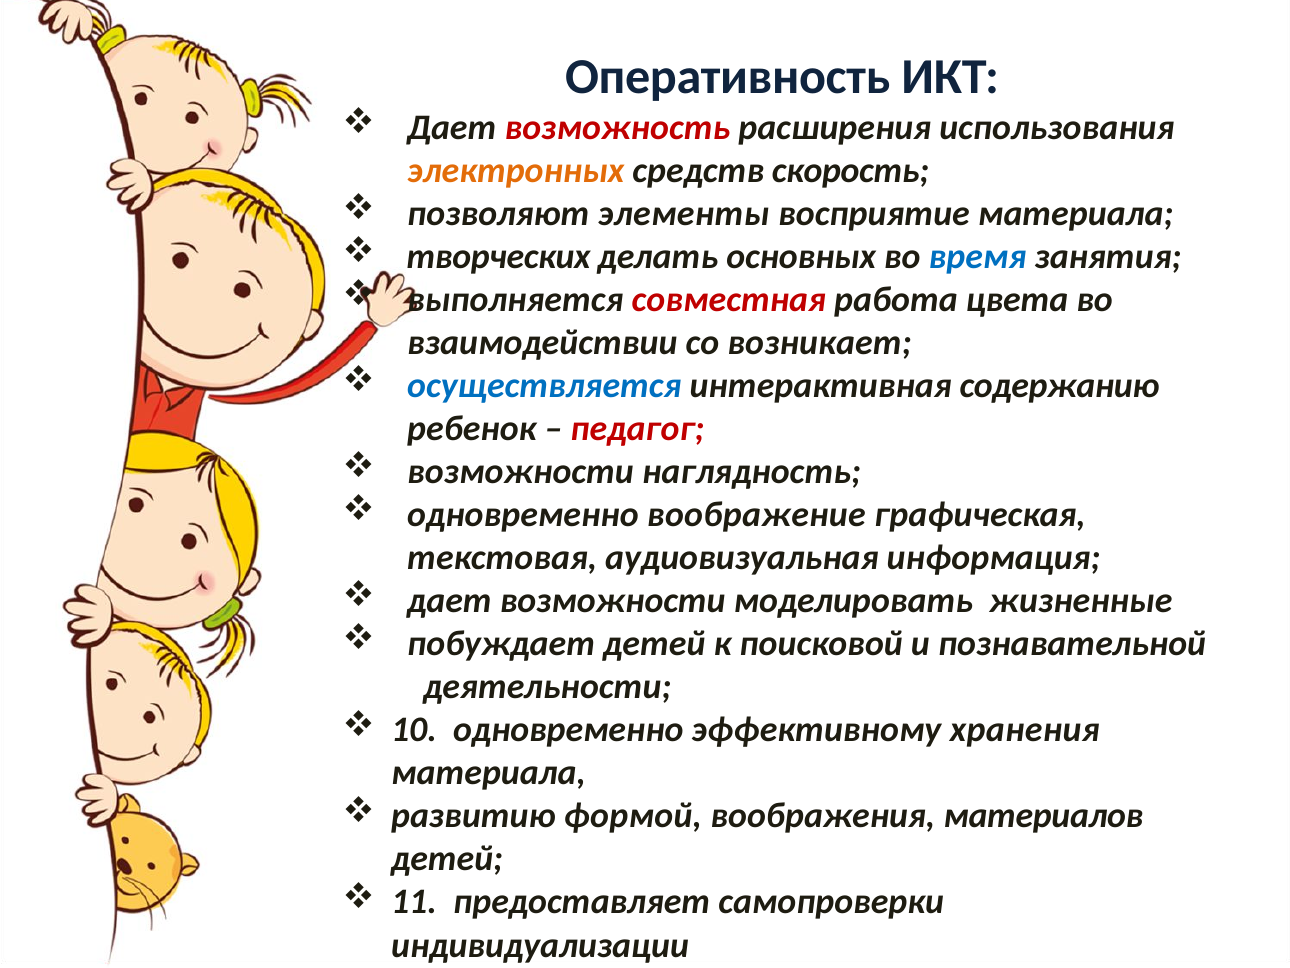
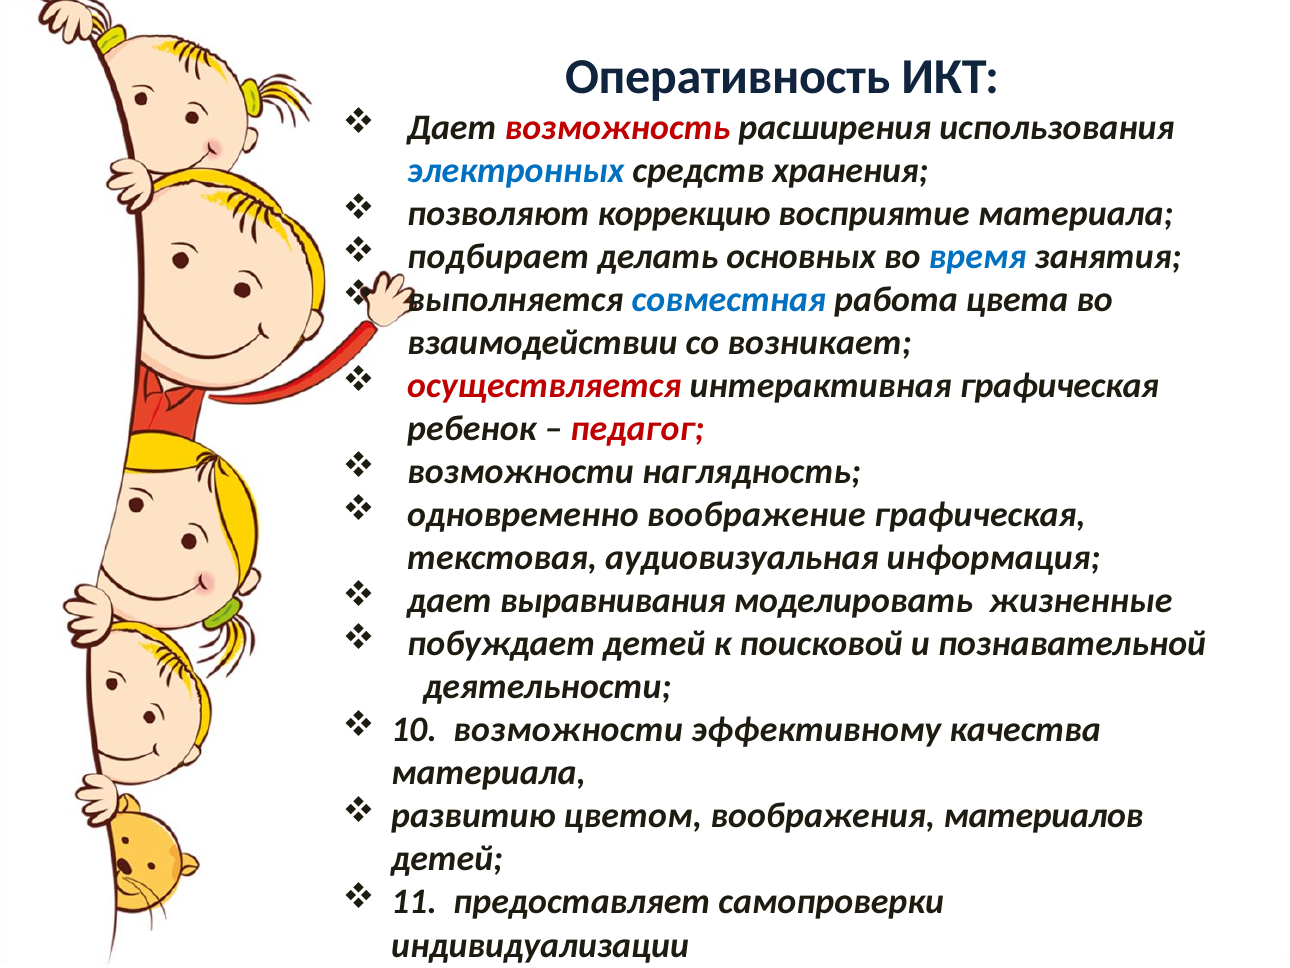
электронных colour: orange -> blue (516, 170)
скорость: скорость -> хранения (850, 170)
элементы: элементы -> коррекцию (684, 213)
творческих: творческих -> подбирает (498, 256)
совместная colour: red -> blue (729, 299)
осуществляется colour: blue -> red (544, 385)
интерактивная содержанию: содержанию -> графическая (1059, 385)
дает возможности: возможности -> выравнивания (613, 601)
10 одновременно: одновременно -> возможности (568, 730)
хранения: хранения -> качества (1025, 730)
формой: формой -> цветом (633, 816)
